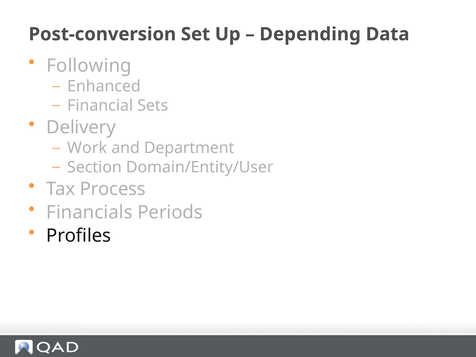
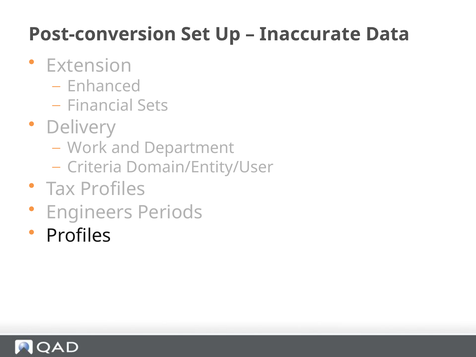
Depending: Depending -> Inaccurate (310, 34)
Following: Following -> Extension (89, 66)
Section: Section -> Criteria (94, 167)
Tax Process: Process -> Profiles (113, 189)
Financials: Financials -> Engineers (90, 213)
